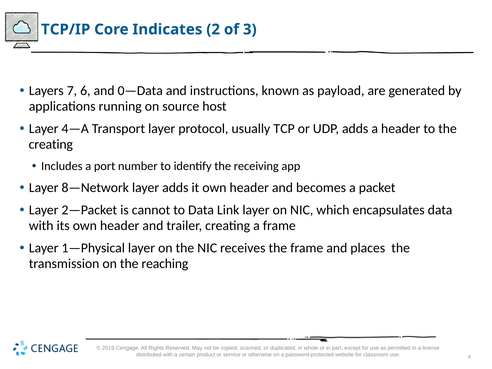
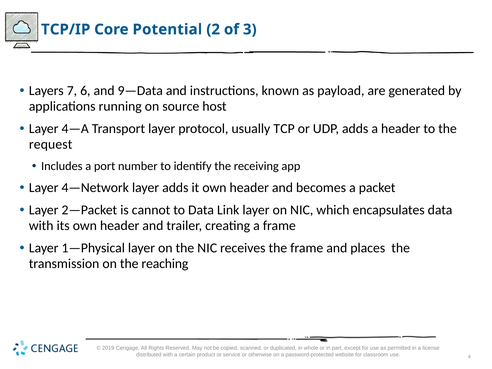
Indicates: Indicates -> Potential (167, 29)
0—Data: 0—Data -> 9—Data (140, 91)
creating: creating -> request (51, 144)
8—Network: 8—Network -> 4—Network (95, 188)
